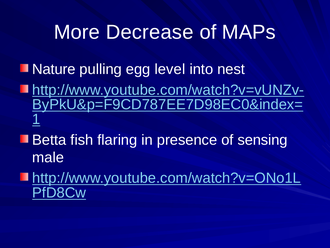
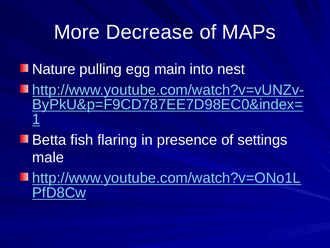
level: level -> main (170, 69)
sensing: sensing -> settings (263, 140)
